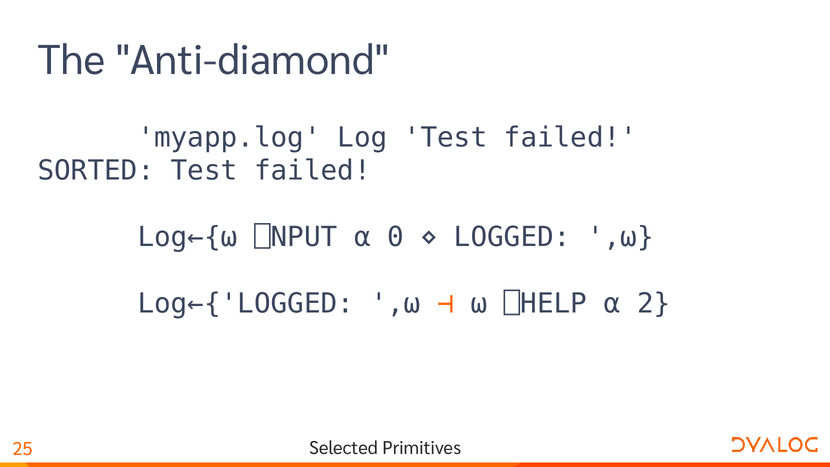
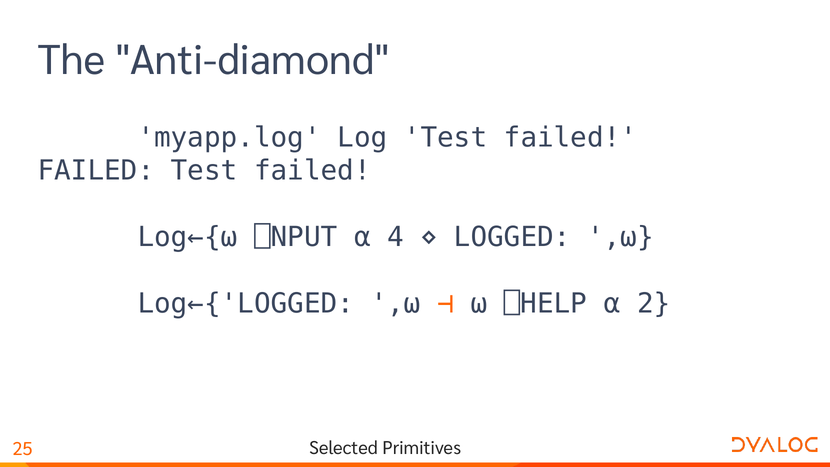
SORTED: SORTED -> FAILED (96, 171)
0: 0 -> 4 (396, 237)
